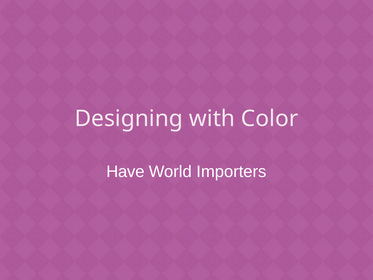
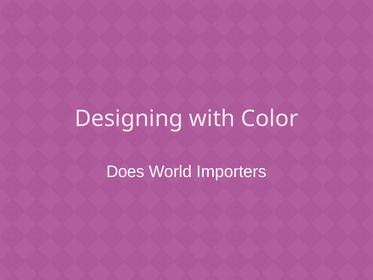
Have: Have -> Does (125, 171)
